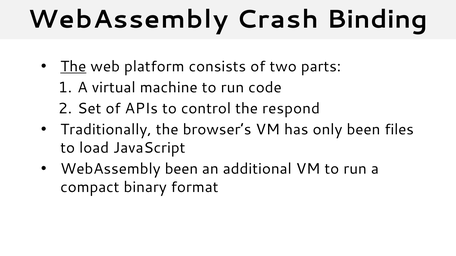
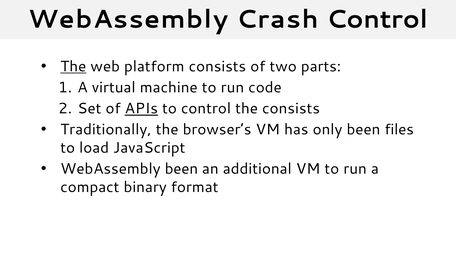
Crash Binding: Binding -> Control (377, 19)
APIs underline: none -> present (141, 109)
the respond: respond -> consists (291, 109)
